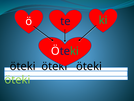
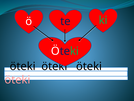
öteki colour: light green -> pink (17, 79)
